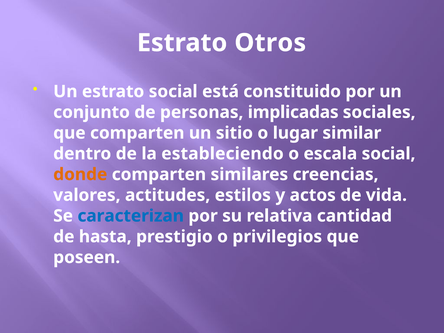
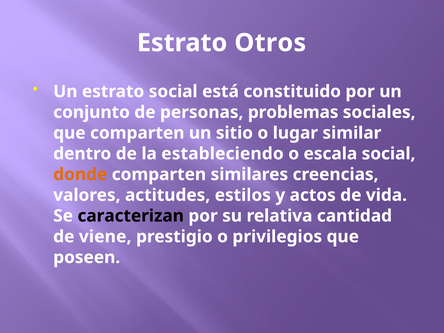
implicadas: implicadas -> problemas (293, 112)
caracterizan colour: blue -> black (131, 216)
hasta: hasta -> viene (105, 237)
